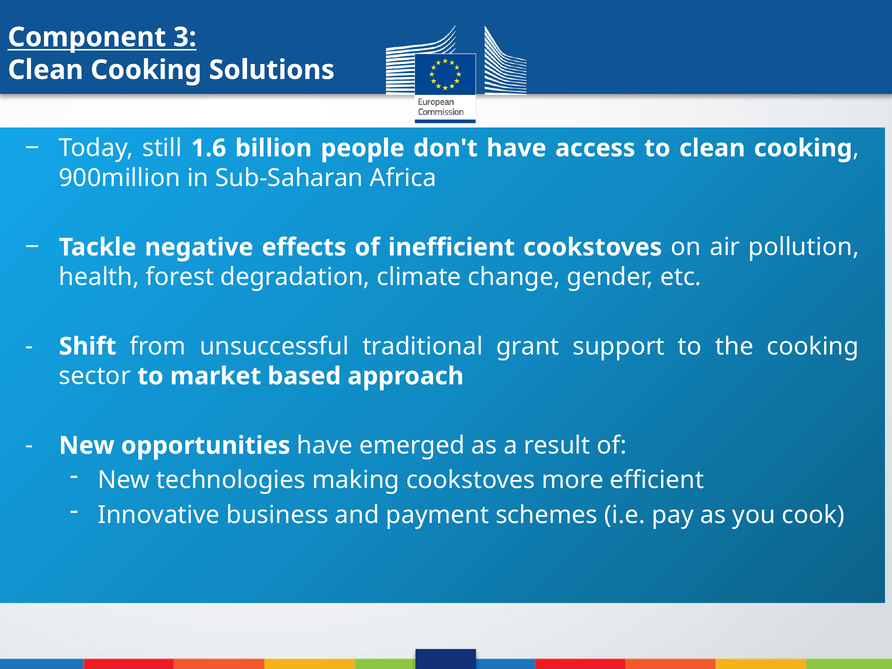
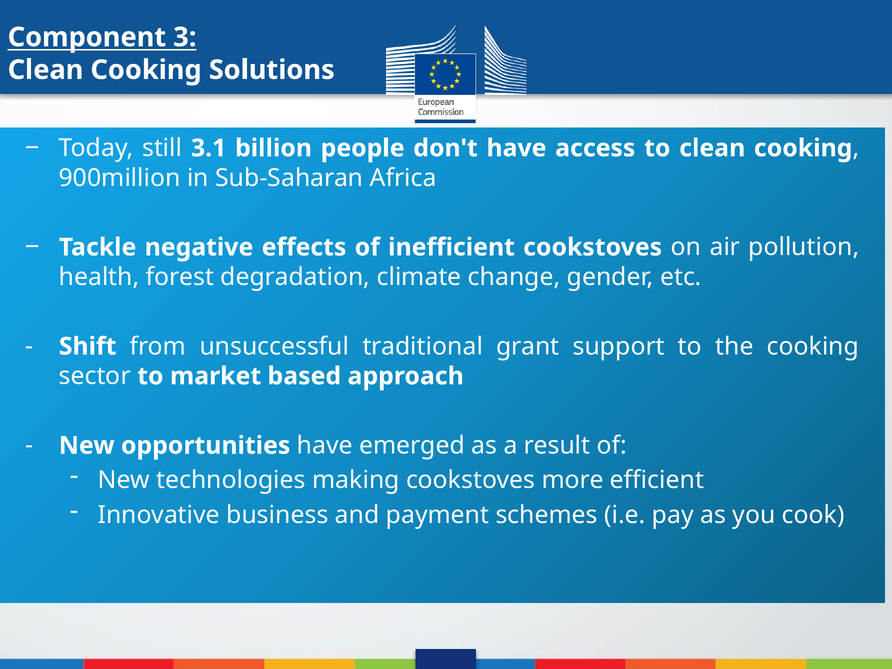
1.6: 1.6 -> 3.1 (209, 148)
